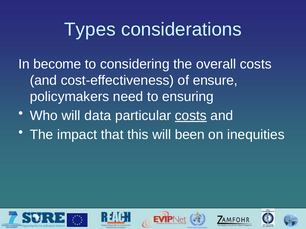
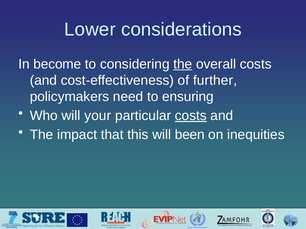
Types: Types -> Lower (90, 30)
the underline: none -> present (183, 64)
ensure: ensure -> further (215, 81)
data: data -> your (98, 116)
